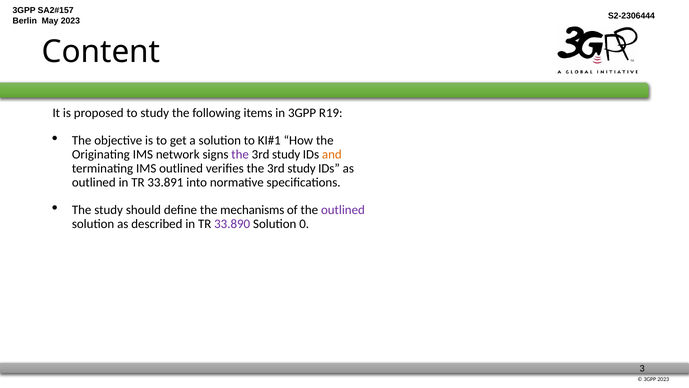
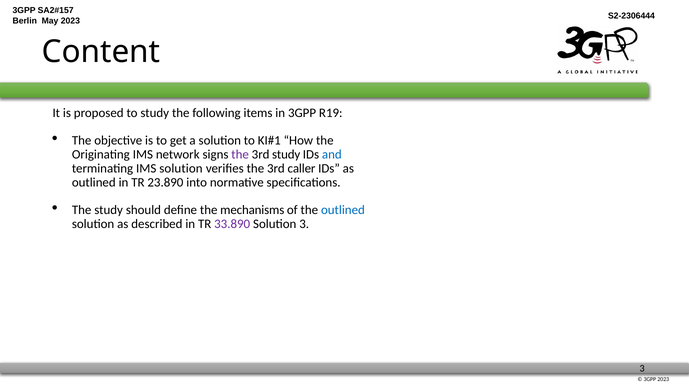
and colour: orange -> blue (332, 154)
IMS outlined: outlined -> solution (181, 168)
verifies the 3rd study: study -> caller (302, 168)
33.891: 33.891 -> 23.890 (165, 182)
outlined colour: purple -> blue (343, 210)
Solution 0: 0 -> 3 (304, 224)
